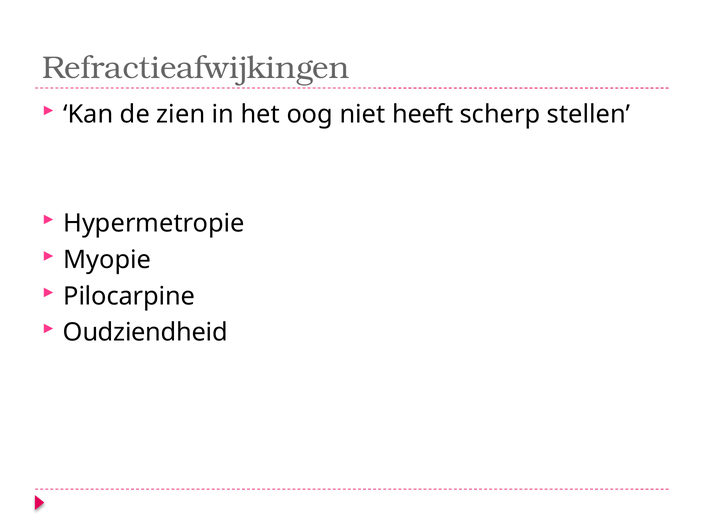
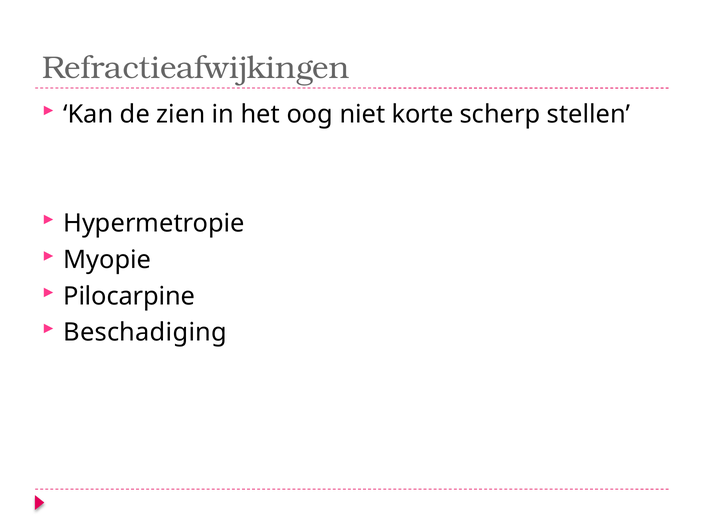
heeft: heeft -> korte (423, 114)
Oudziendheid: Oudziendheid -> Beschadiging (145, 333)
